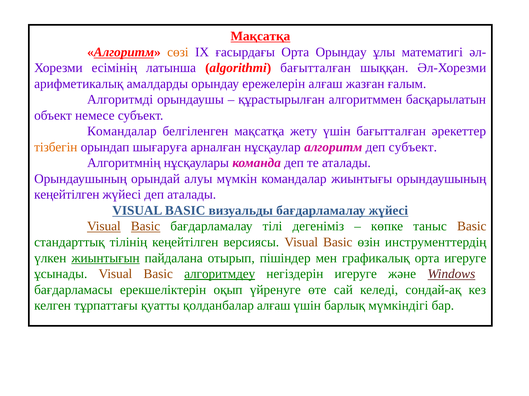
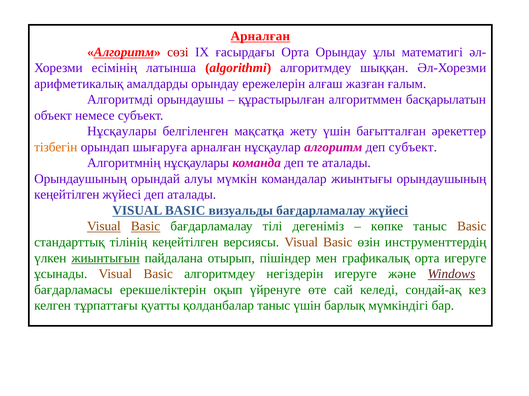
Мақсатқа: Мақсатқа -> Арналған (260, 36)
сөзі colour: orange -> red (178, 52)
algorithmi бағытталған: бағытталған -> алгоритмдеу (316, 68)
Командалар: Командалар -> Нұсқаулары (122, 132)
алгоритмдеу underline: present -> none (220, 274)
қолданбалар алғаш: алғаш -> таныс (274, 306)
